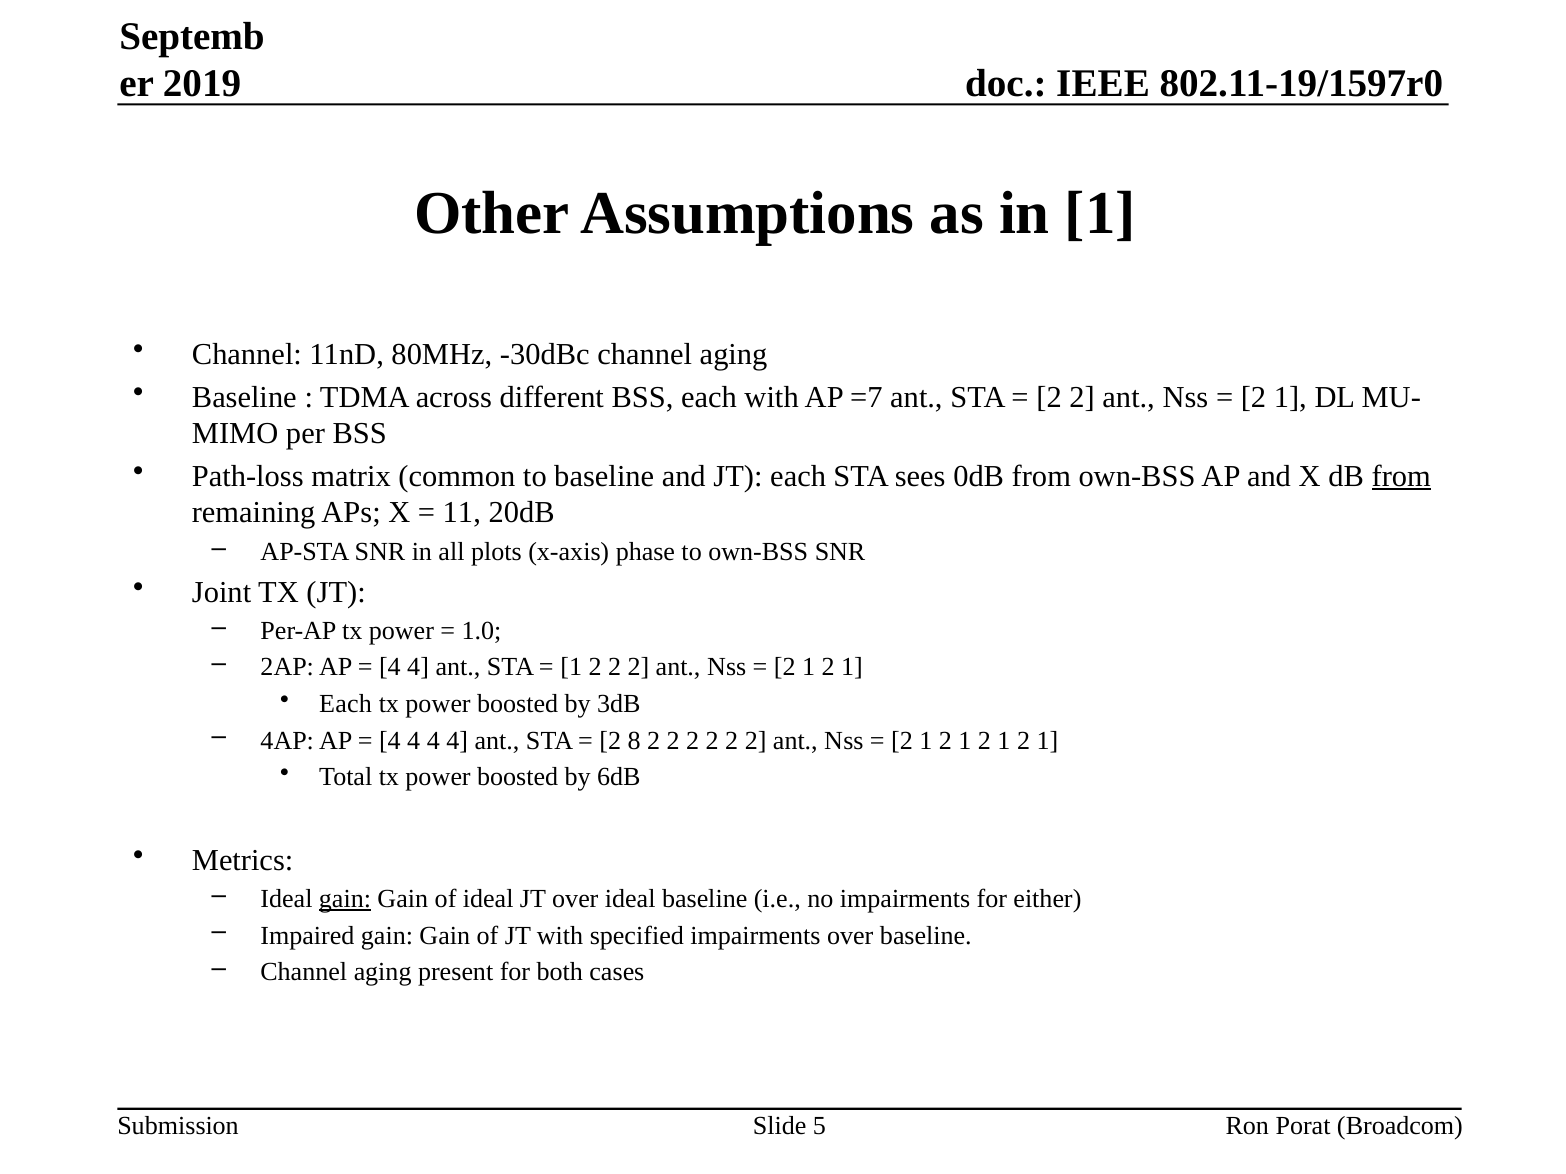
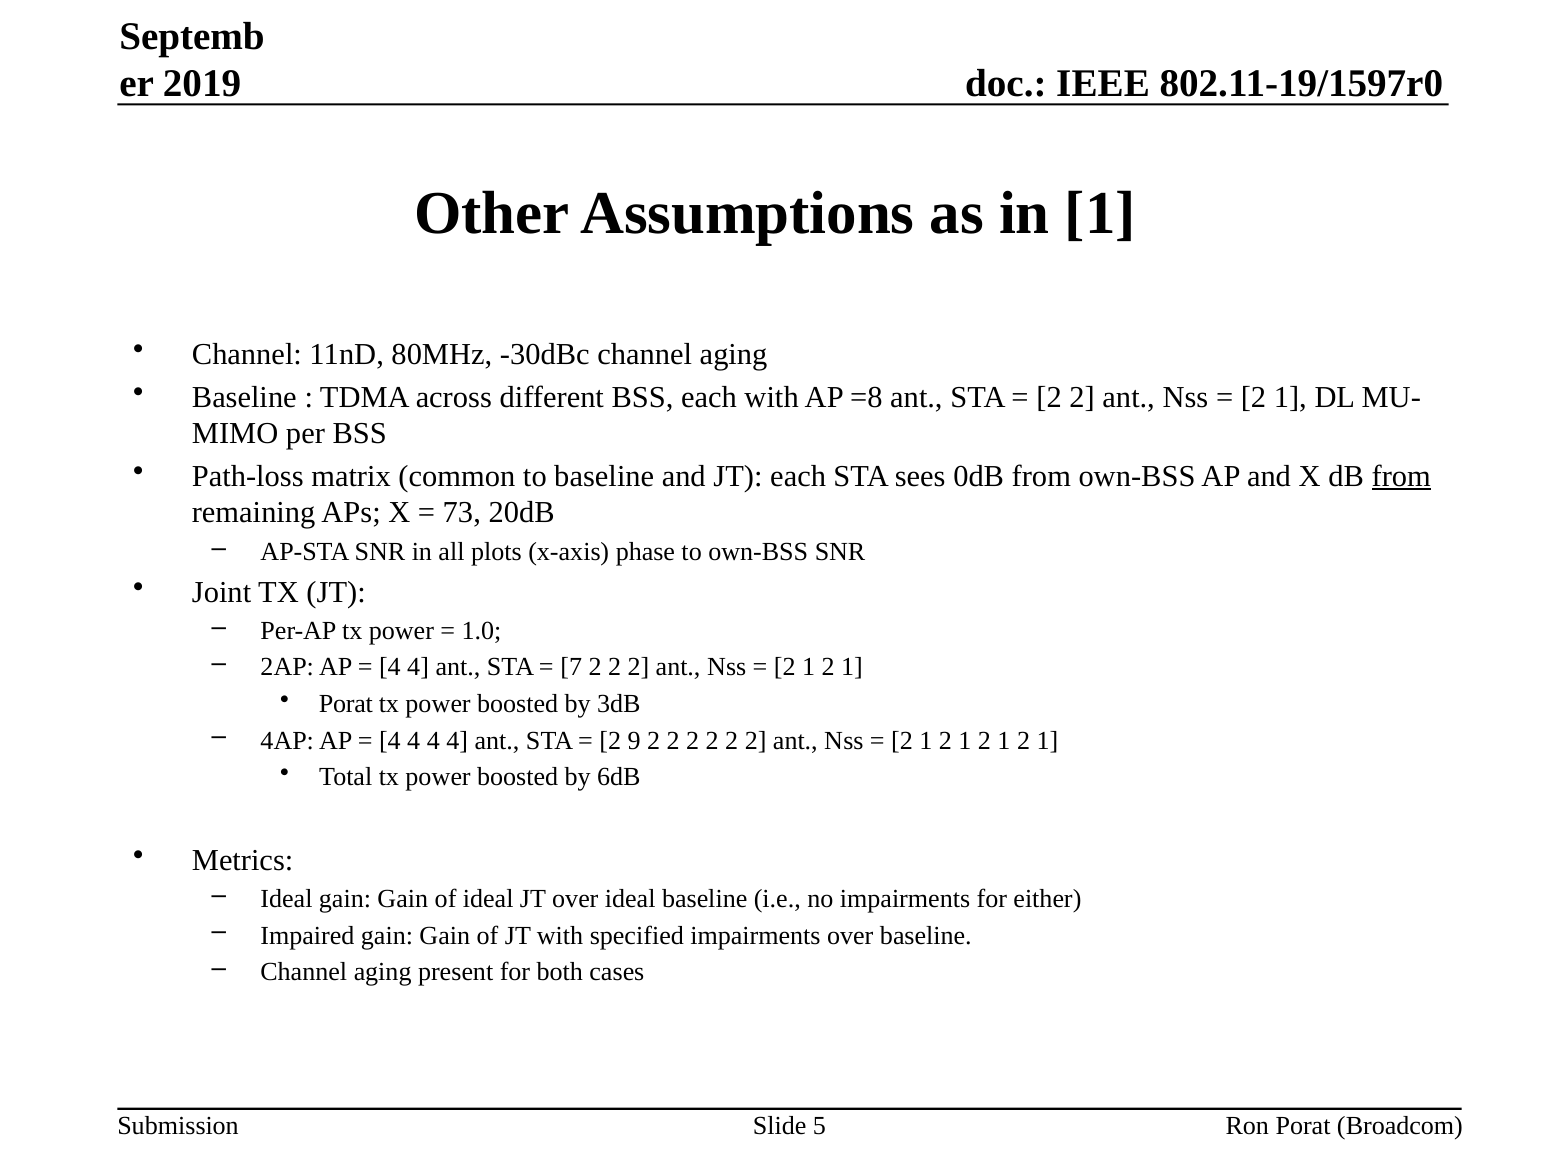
=7: =7 -> =8 (866, 397)
11: 11 -> 73 (462, 513)
1: 1 -> 7 (571, 668)
Each: Each -> Porat (346, 704)
8: 8 -> 9 (634, 741)
gain underline: present -> none (345, 899)
